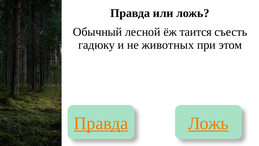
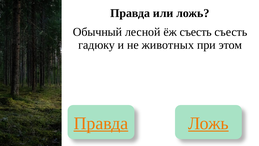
ёж таится: таится -> съесть (196, 32)
